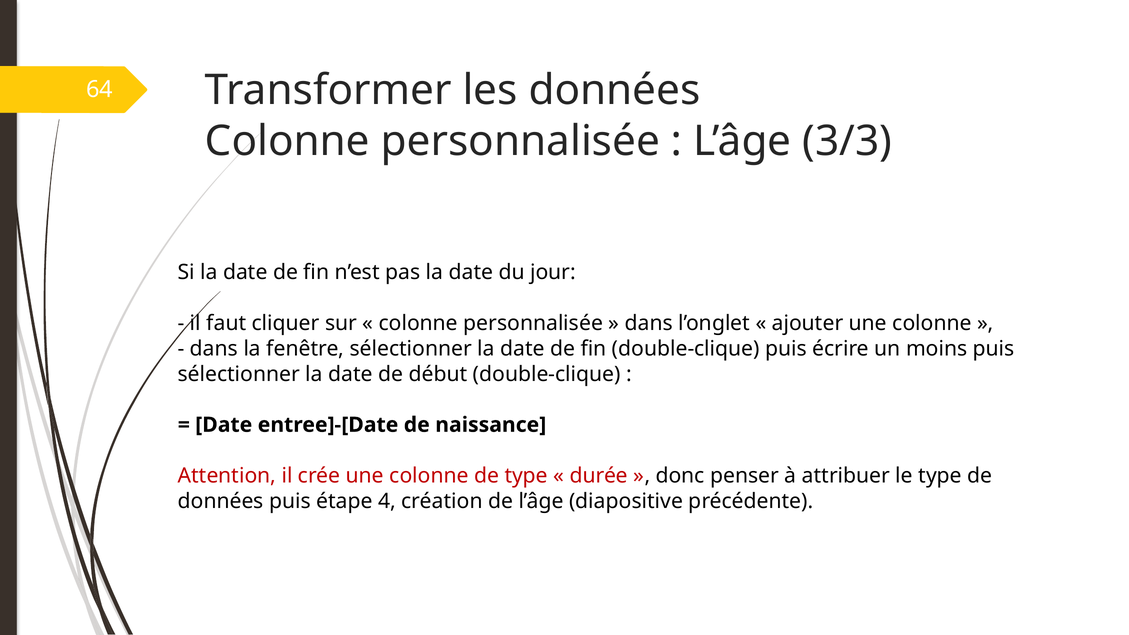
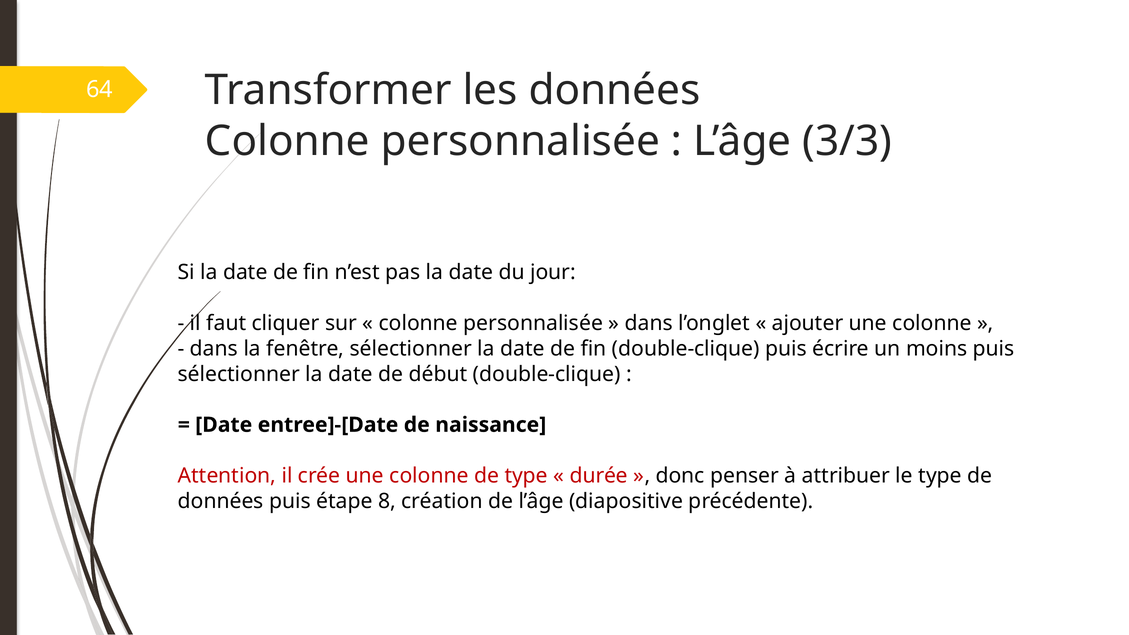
4: 4 -> 8 (387, 501)
